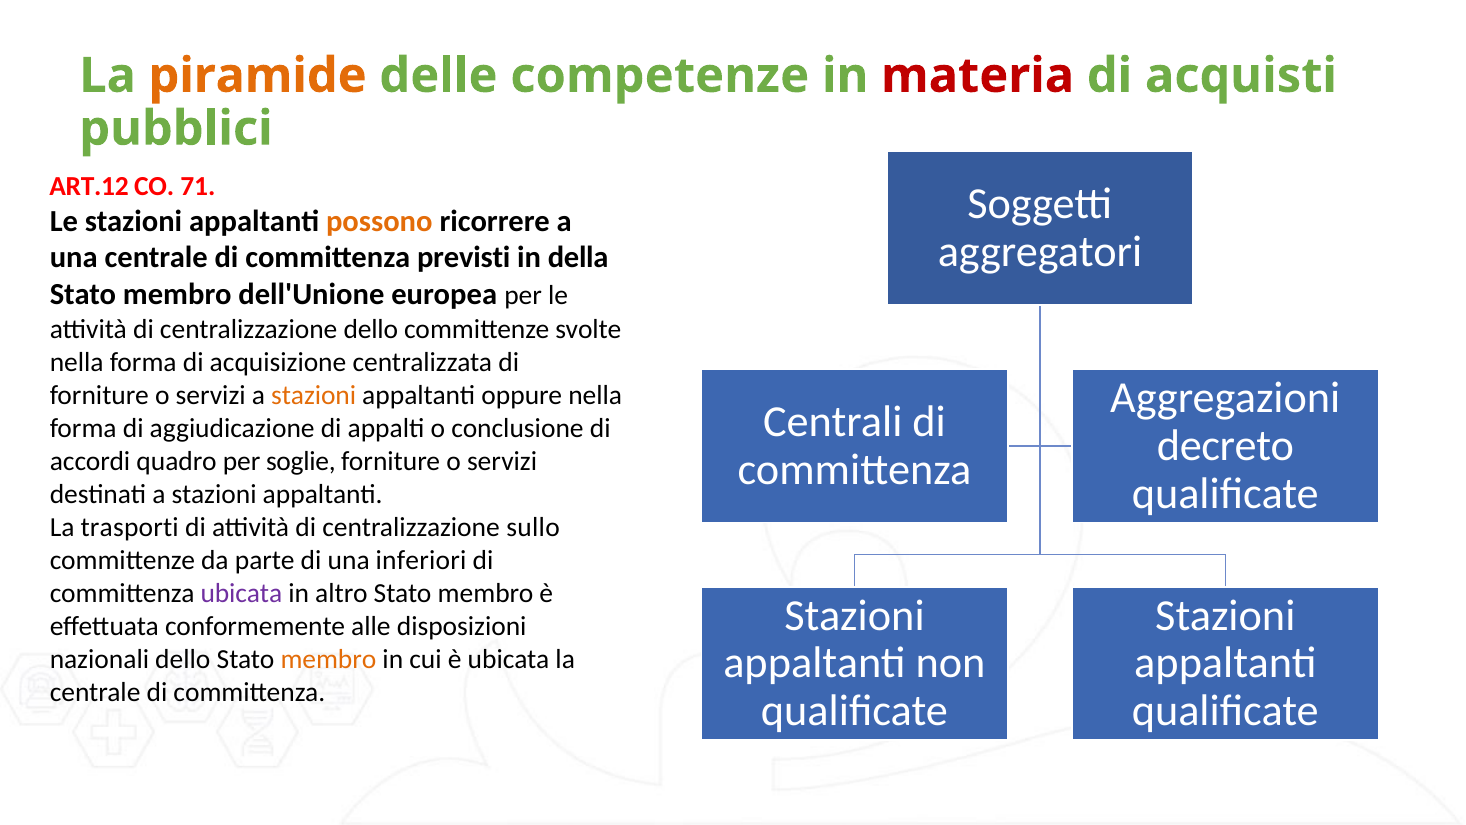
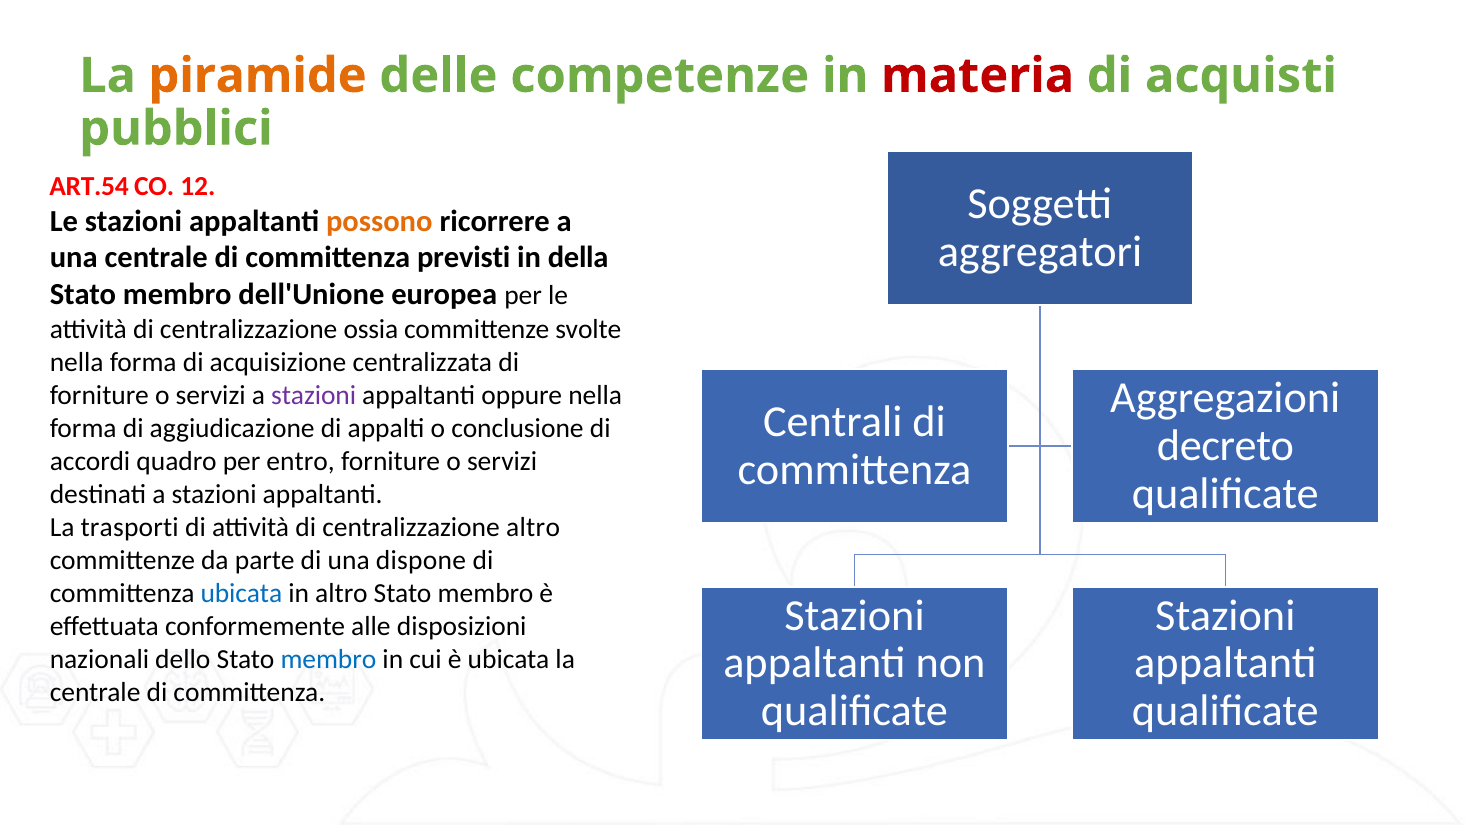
ART.12: ART.12 -> ART.54 (89, 186)
71: 71 -> 12 (198, 186)
centralizzazione dello: dello -> ossia (371, 329)
stazioni colour: orange -> purple (314, 395)
soglie: soglie -> entro (301, 461)
centralizzazione sullo: sullo -> altro (533, 527)
inferiori: inferiori -> dispone (421, 560)
ubicata colour: purple -> blue (241, 593)
membro colour: orange -> blue (328, 659)
